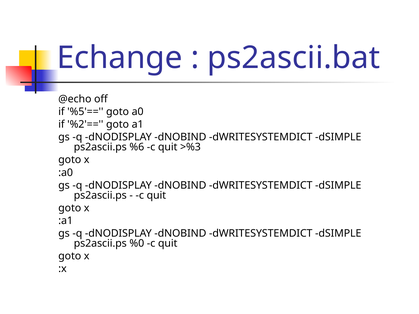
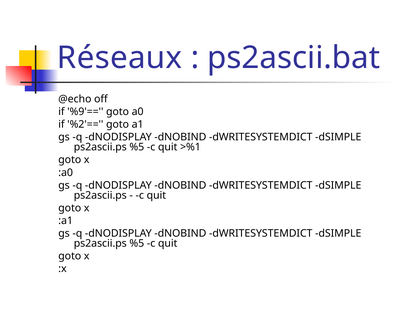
Echange: Echange -> Réseaux (120, 58)
%5'==: %5'== -> %9'== (85, 112)
%6: %6 -> %5 (137, 147)
>%3: >%3 -> >%1 (190, 147)
%0: %0 -> %5 (137, 244)
